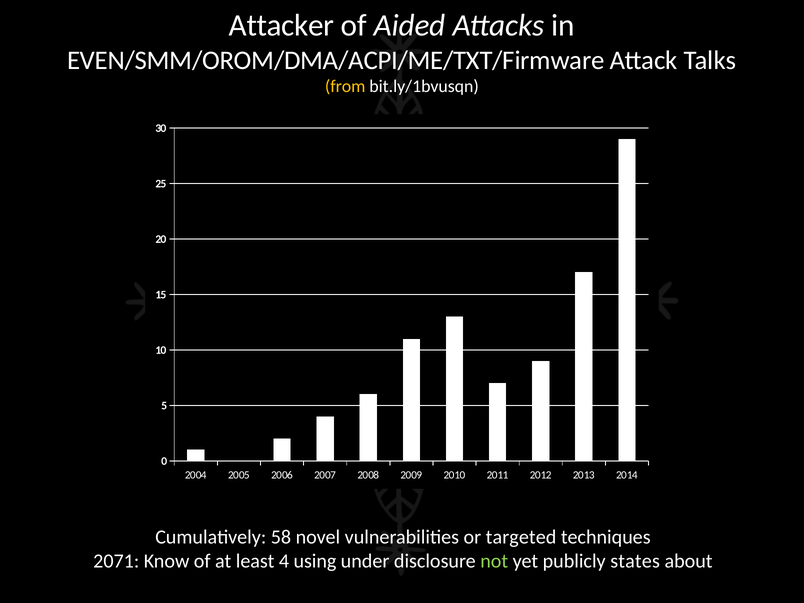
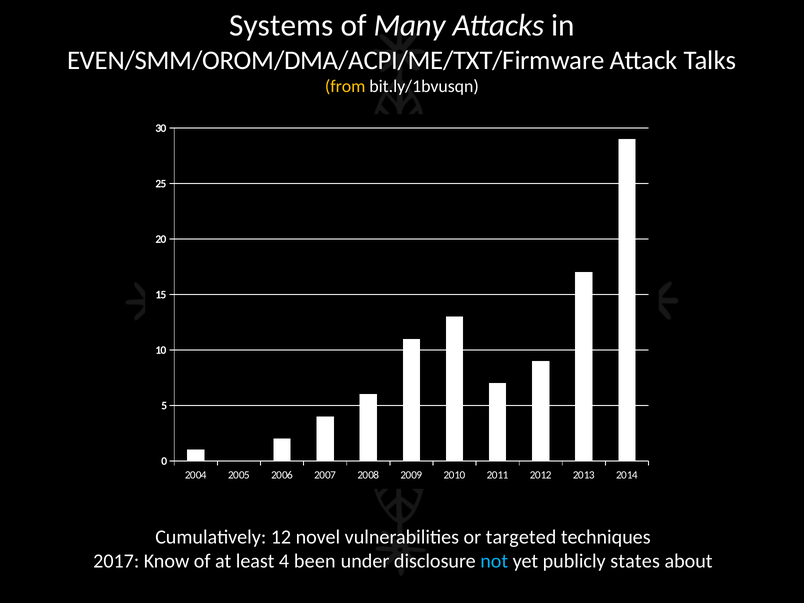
Attacker: Attacker -> Systems (281, 26)
Aided: Aided -> Many (410, 26)
58: 58 -> 12 (281, 537)
2071: 2071 -> 2017 (116, 561)
using: using -> been (315, 561)
not colour: light green -> light blue (494, 561)
